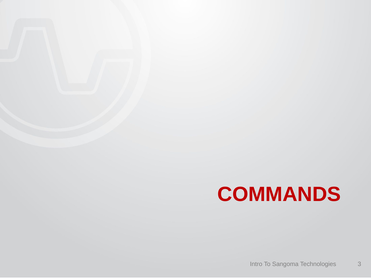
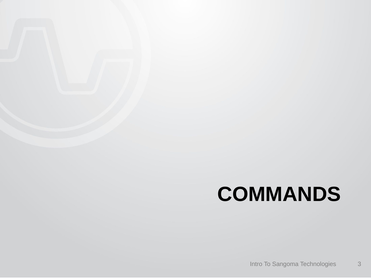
COMMANDS colour: red -> black (279, 194)
